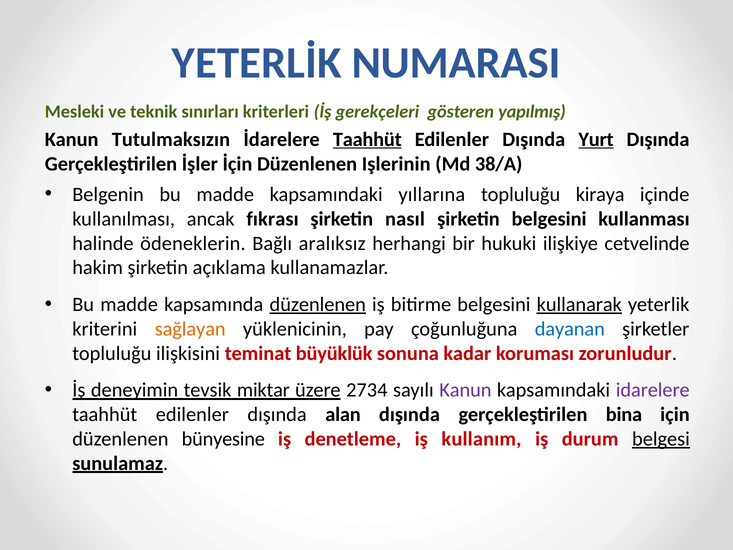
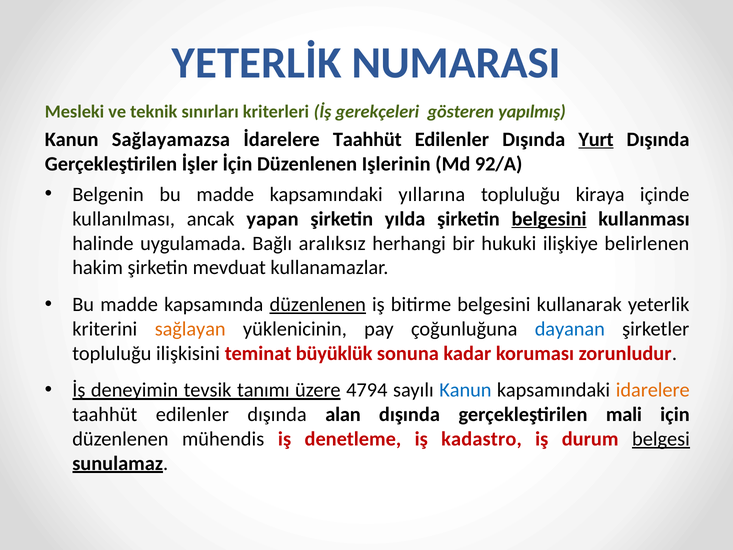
Tutulmaksızın: Tutulmaksızın -> Sağlayamazsa (171, 139)
Taahhüt underline: present -> none (367, 139)
38/A: 38/A -> 92/A (499, 164)
fıkrası: fıkrası -> yapan (273, 219)
nasıl: nasıl -> yılda (405, 219)
belgesini underline: none -> present (549, 219)
ödeneklerin: ödeneklerin -> uygulamada (193, 243)
cetvelinde: cetvelinde -> belirlenen (647, 243)
açıklama: açıklama -> mevduat (229, 268)
kullanarak underline: present -> none (579, 304)
miktar: miktar -> tanımı (263, 390)
2734: 2734 -> 4794 (367, 390)
Kanun colour: purple -> blue (465, 390)
idarelere colour: purple -> orange (653, 390)
bina: bina -> mali (624, 414)
bünyesine: bünyesine -> mühendis (223, 439)
kullanım: kullanım -> kadastro (481, 439)
